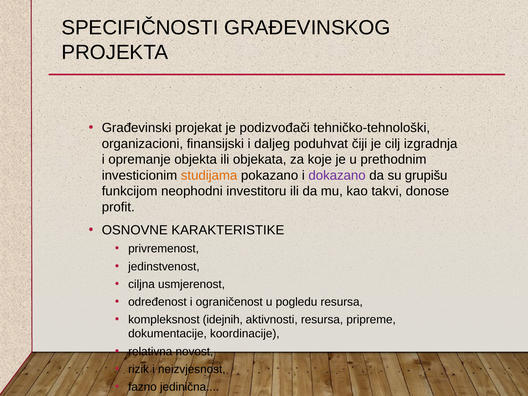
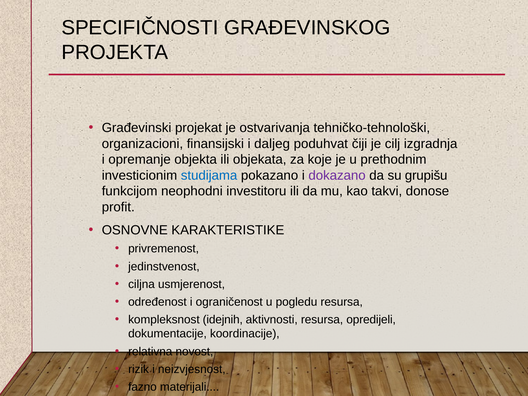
podizvođači: podizvođači -> ostvarivanja (275, 128)
studijama colour: orange -> blue (209, 175)
pripreme: pripreme -> opredijeli (371, 320)
jedinična: jedinična -> materijali (190, 387)
